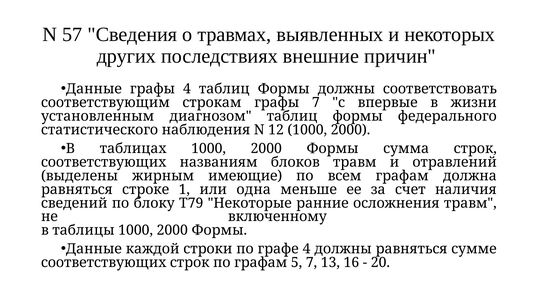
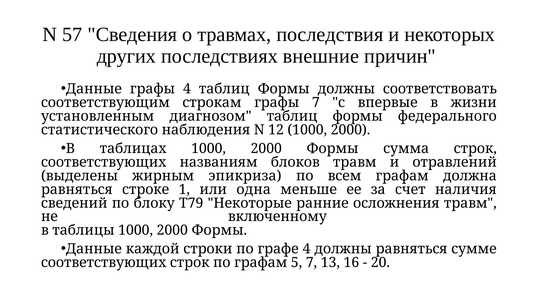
выявленных: выявленных -> последствия (330, 34)
имеющие: имеющие -> эпикриза (245, 176)
